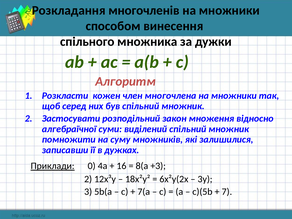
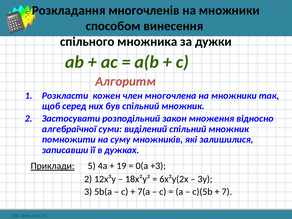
0: 0 -> 5 (92, 166)
16: 16 -> 19 (121, 166)
8(a: 8(a -> 0(a (142, 166)
